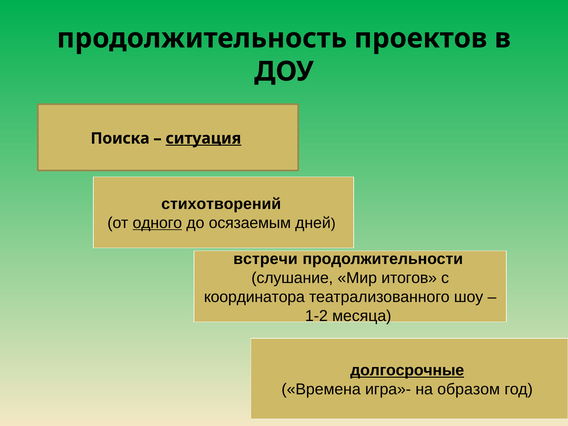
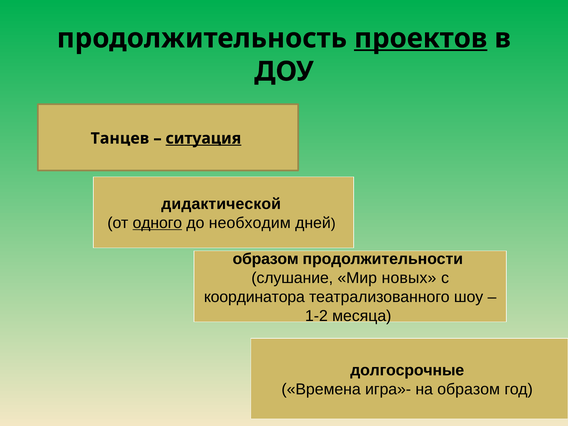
проектов underline: none -> present (421, 38)
Поиска: Поиска -> Танцев (120, 138)
стихотворений: стихотворений -> дидактической (221, 204)
осязаемым: осязаемым -> необходим (250, 223)
встречи: встречи -> образом (266, 259)
итогов: итогов -> новых (409, 278)
долгосрочные underline: present -> none (407, 370)
